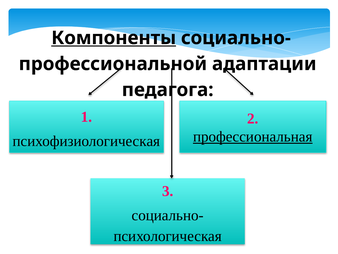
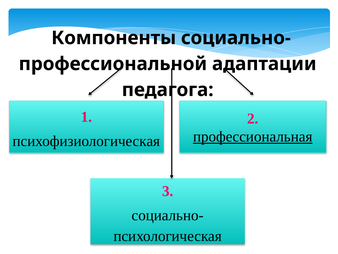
Компоненты underline: present -> none (114, 38)
